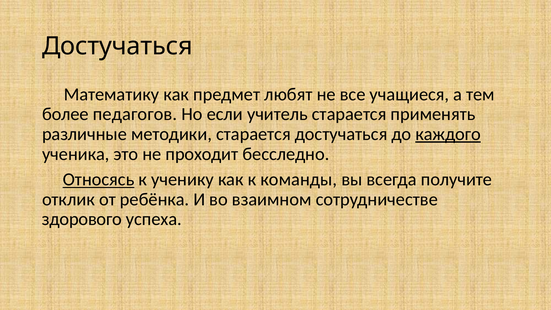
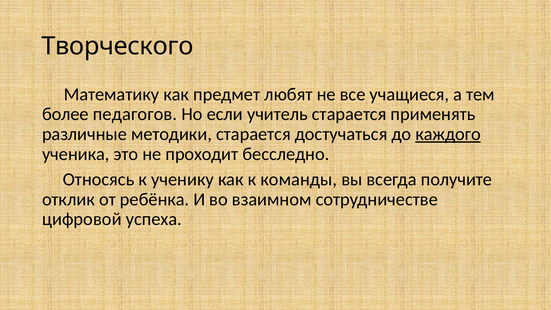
Достучаться: Достучаться -> Творческого (117, 46)
Относясь underline: present -> none (99, 180)
здорового: здорового -> цифровой (82, 219)
